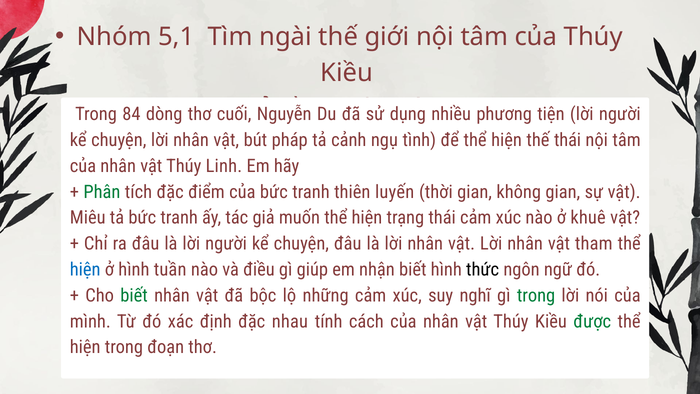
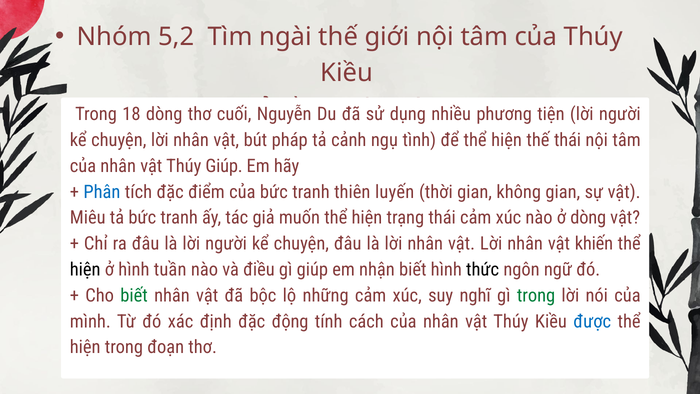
5,1: 5,1 -> 5,2 (176, 37)
84: 84 -> 18 (131, 114)
Thúy Linh: Linh -> Giúp (224, 166)
Phân colour: green -> blue (102, 192)
ở khuê: khuê -> dòng (588, 218)
tham: tham -> khiến (594, 244)
hiện colour: blue -> black (85, 269)
nhau: nhau -> động (290, 321)
được colour: green -> blue (592, 321)
